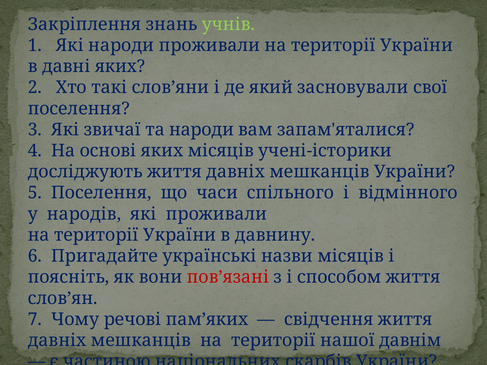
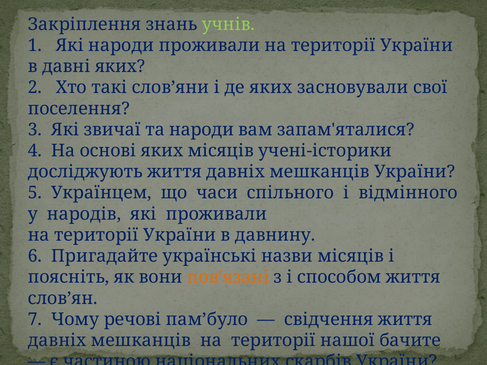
де який: який -> яких (271, 88)
5 Поселення: Поселення -> Українцем (101, 193)
пов’язані colour: red -> orange (228, 277)
пам’яких: пам’яких -> пам’було (207, 320)
давнім: давнім -> бачите (410, 341)
